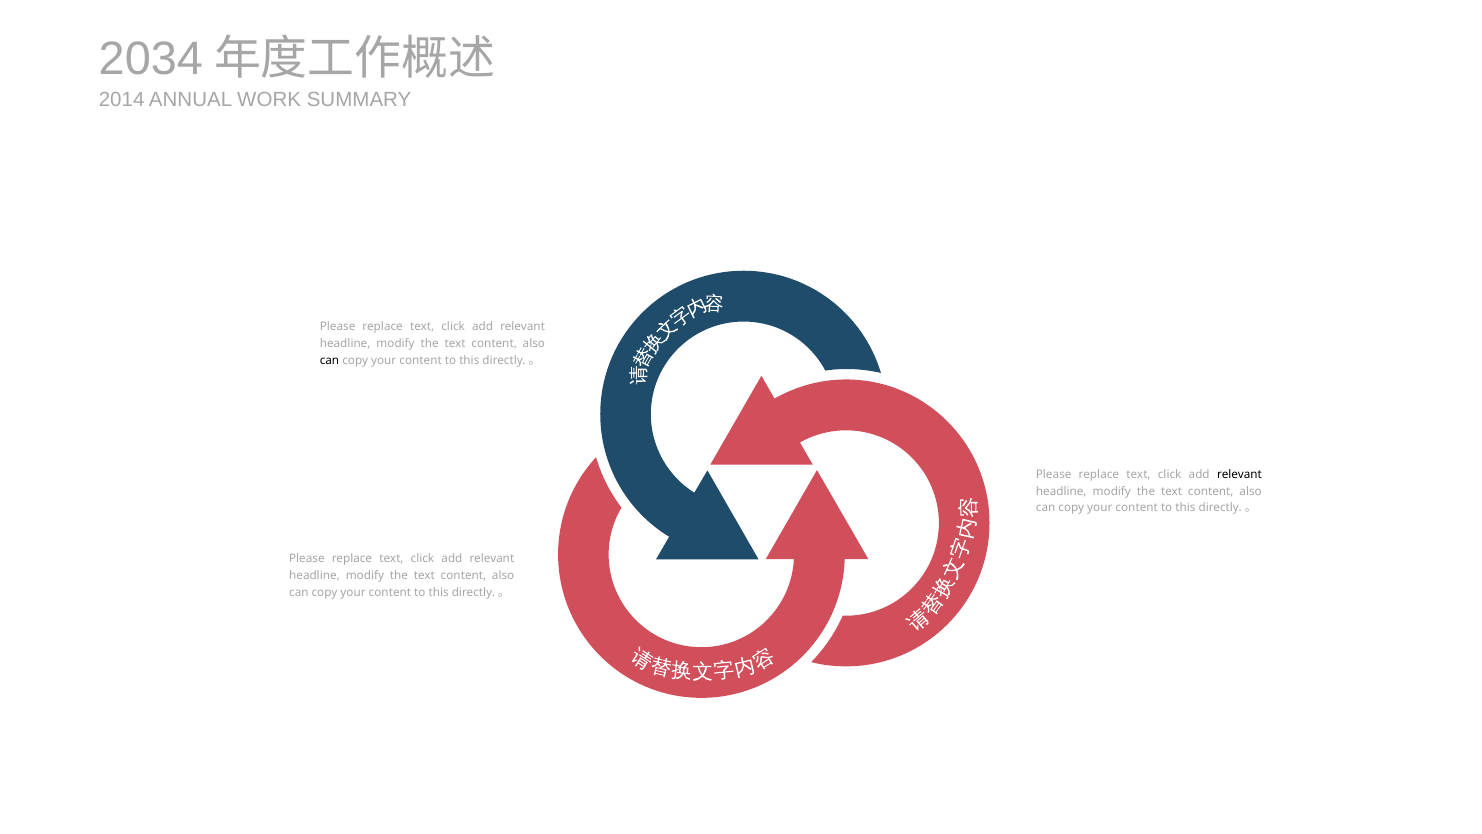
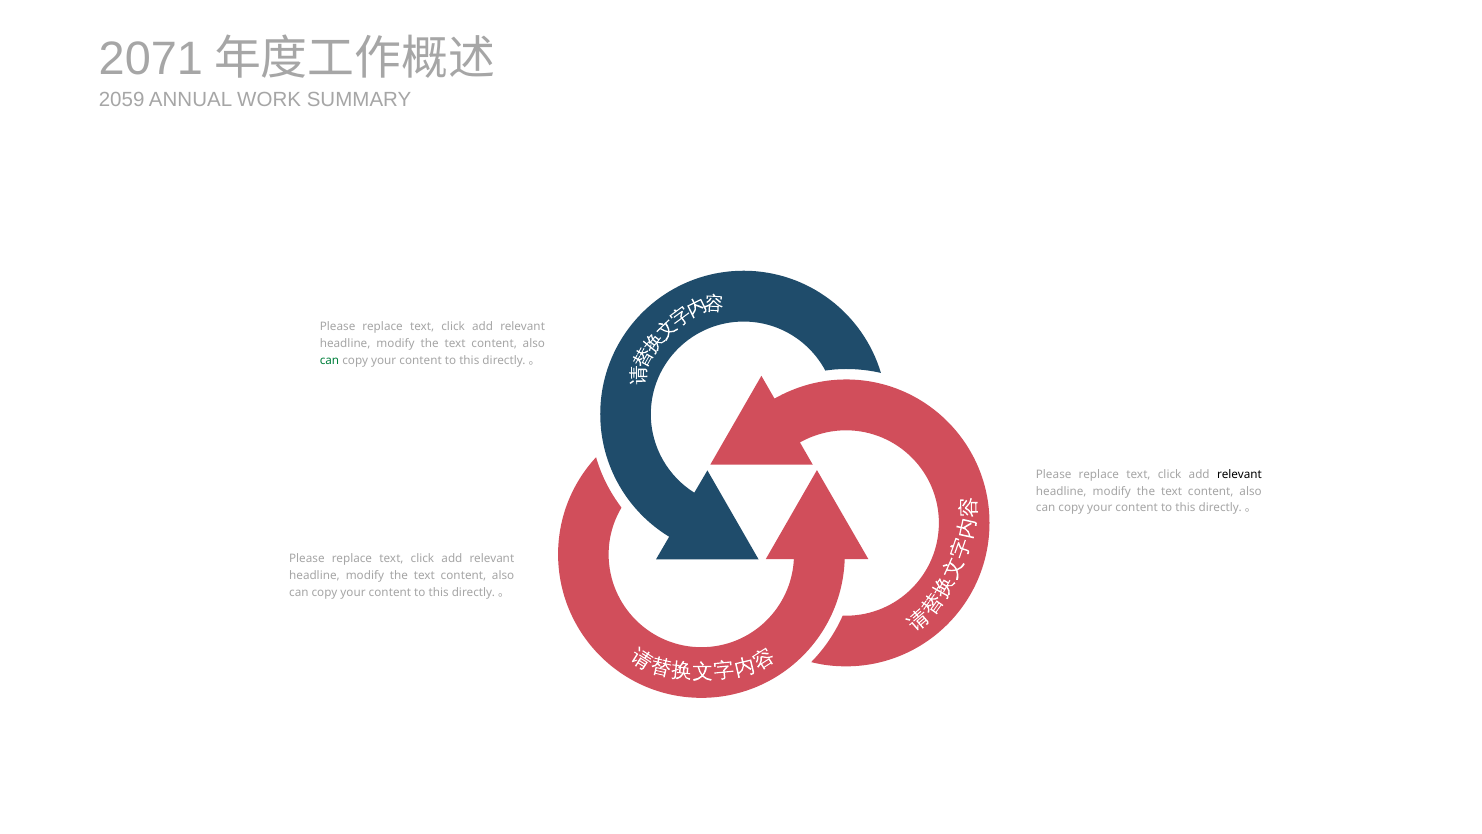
2034: 2034 -> 2071 (151, 59)
2014: 2014 -> 2059 (122, 99)
can colour: black -> green (330, 360)
